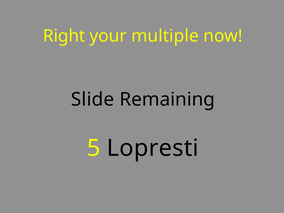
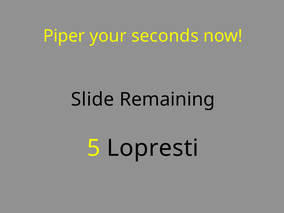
Right: Right -> Piper (64, 36)
multiple: multiple -> seconds (165, 36)
